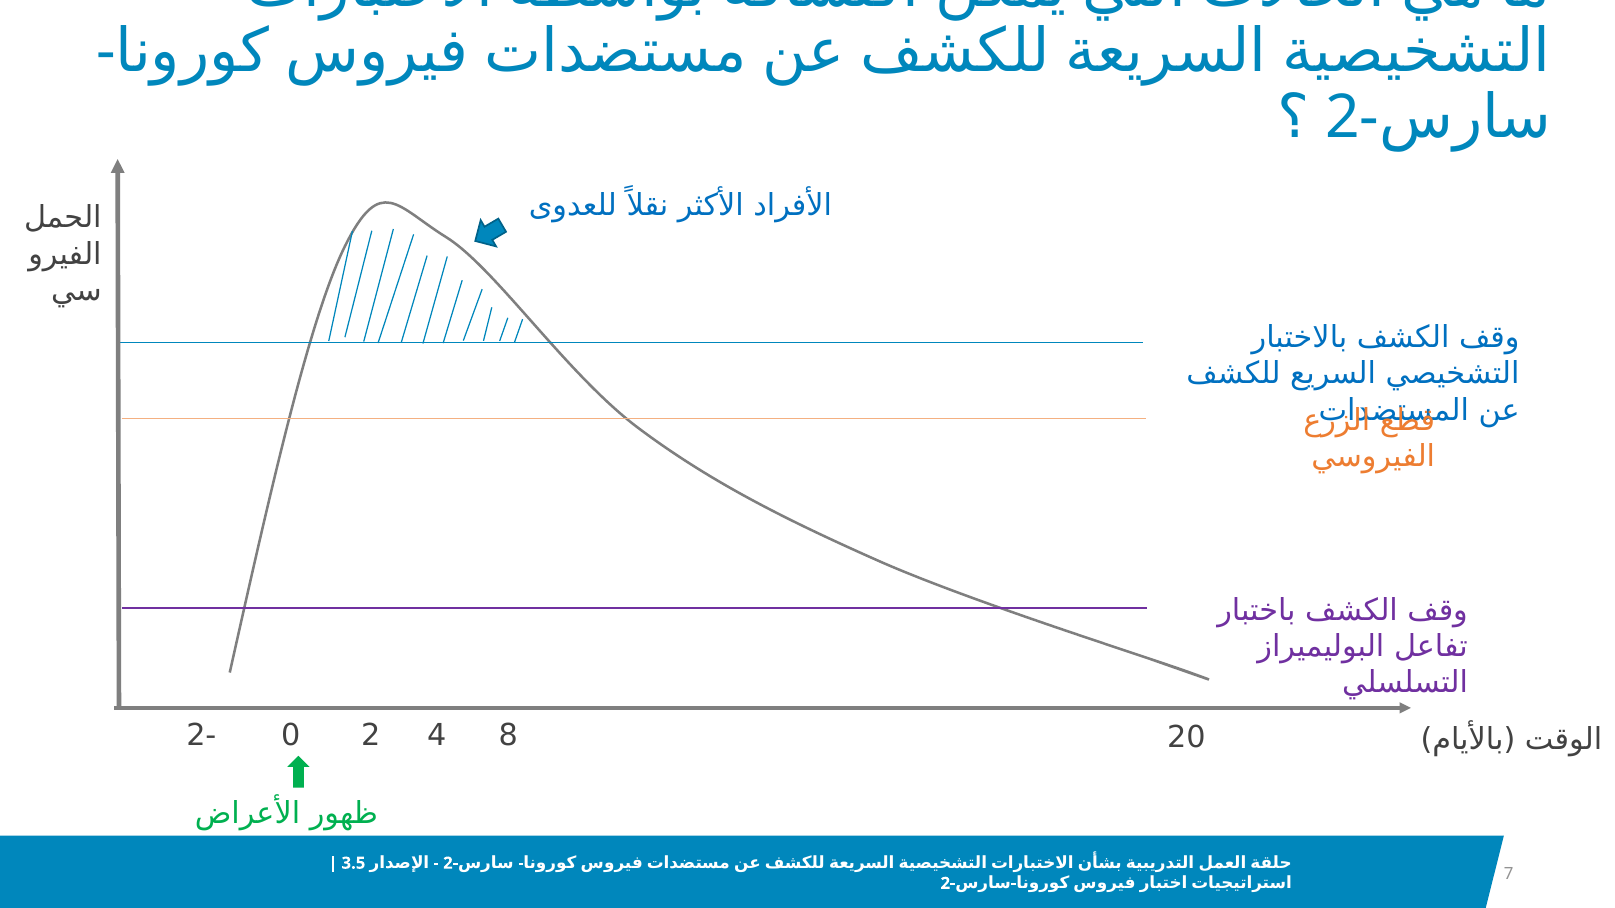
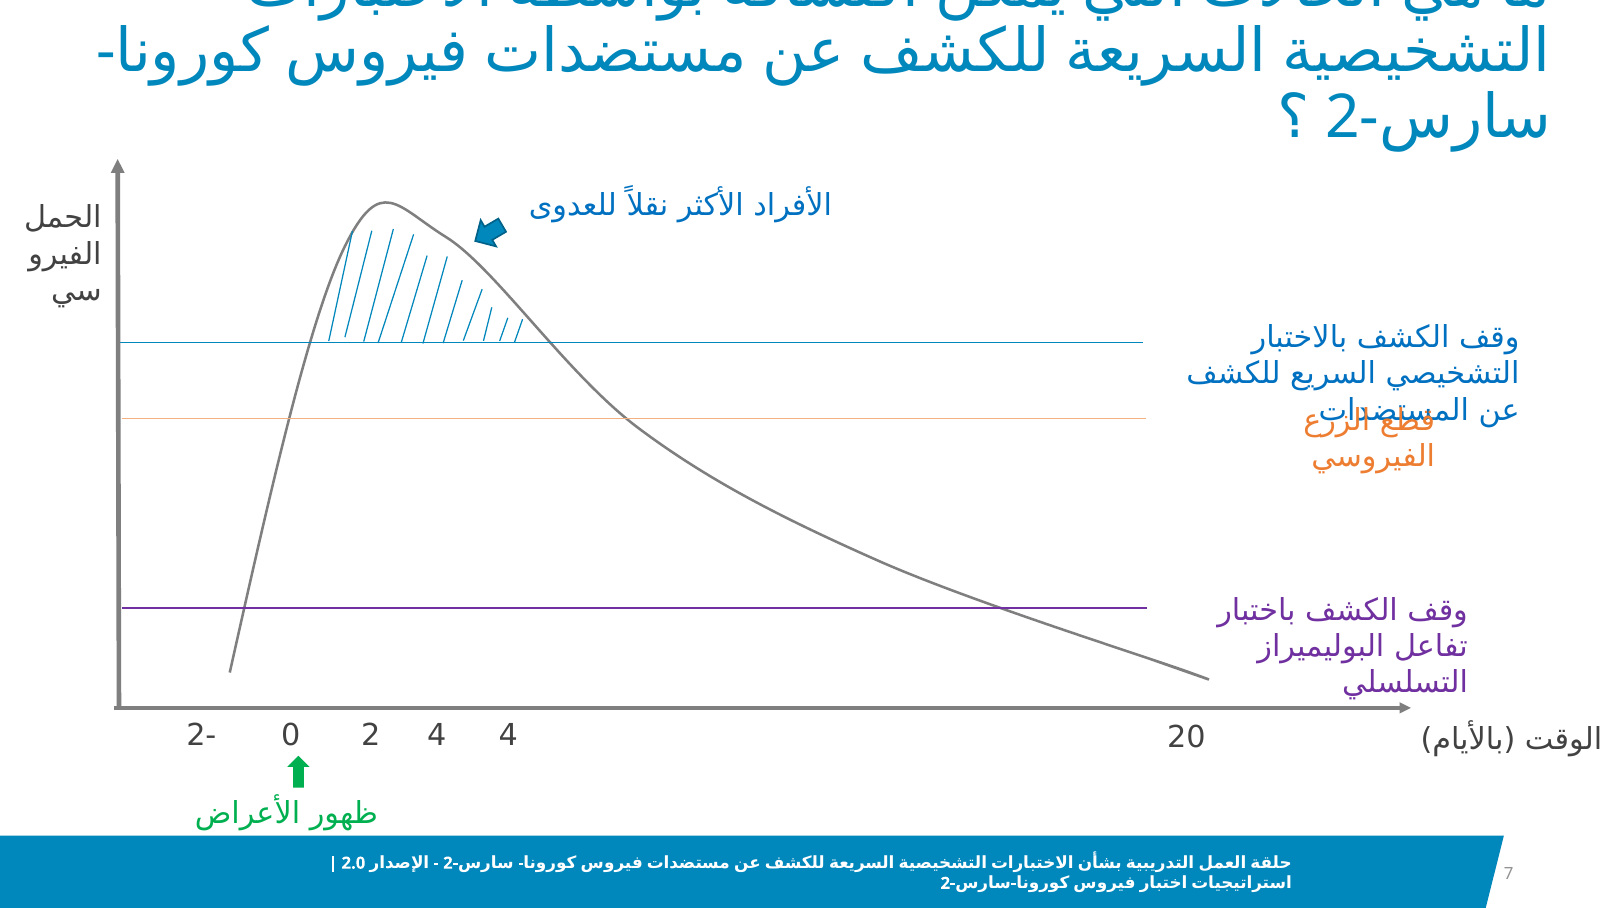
2 8: 8 -> 4 (508, 736)
3.5: 3.5 -> 2.0 (353, 864)
